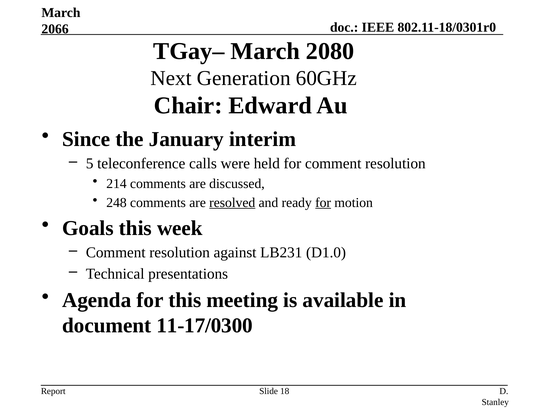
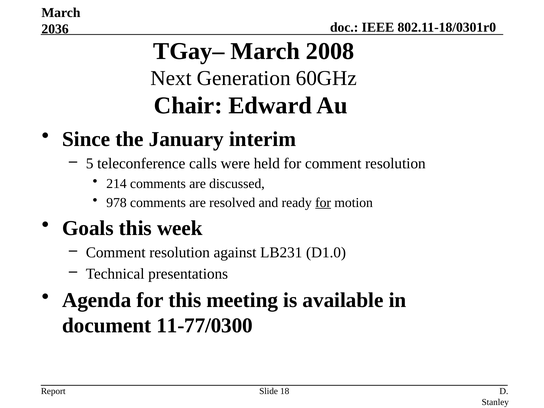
2066: 2066 -> 2036 (55, 29)
2080: 2080 -> 2008 (330, 51)
248: 248 -> 978 (116, 203)
resolved underline: present -> none (232, 203)
11-17/0300: 11-17/0300 -> 11-77/0300 (205, 326)
